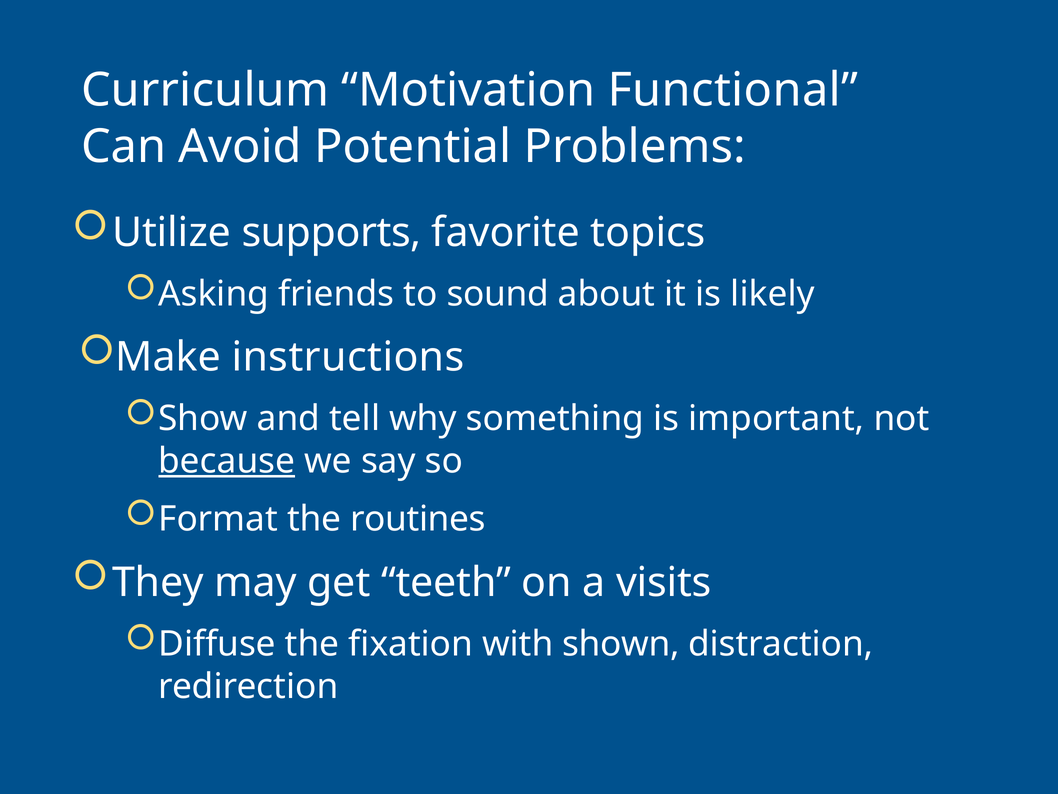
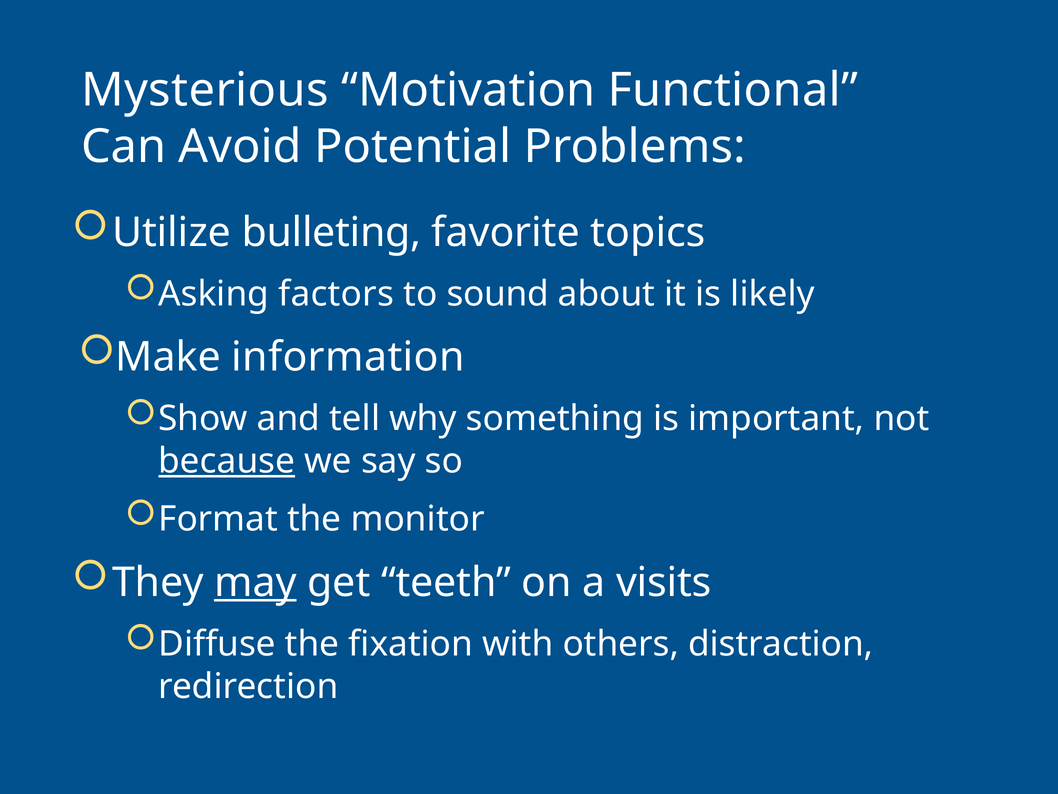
Curriculum: Curriculum -> Mysterious (205, 90)
supports: supports -> bulleting (331, 232)
friends: friends -> factors (336, 294)
instructions: instructions -> information (348, 357)
routines: routines -> monitor (418, 519)
may underline: none -> present (255, 582)
shown: shown -> others (621, 644)
